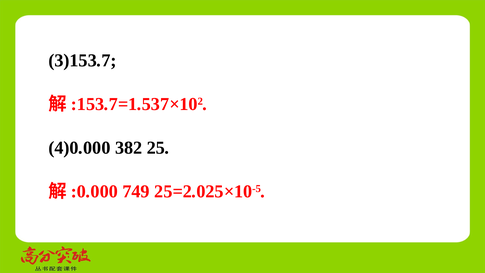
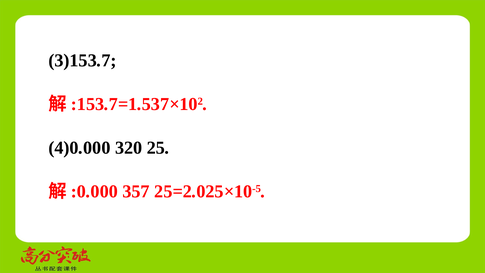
382: 382 -> 320 (129, 148)
749: 749 -> 357 (136, 191)
